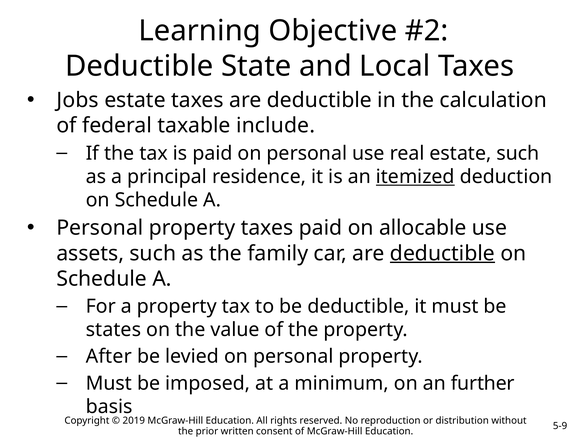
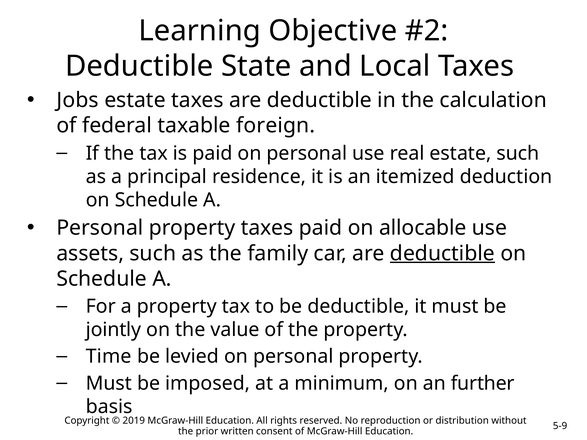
include: include -> foreign (276, 126)
itemized underline: present -> none (415, 177)
states: states -> jointly (114, 330)
After: After -> Time (109, 357)
